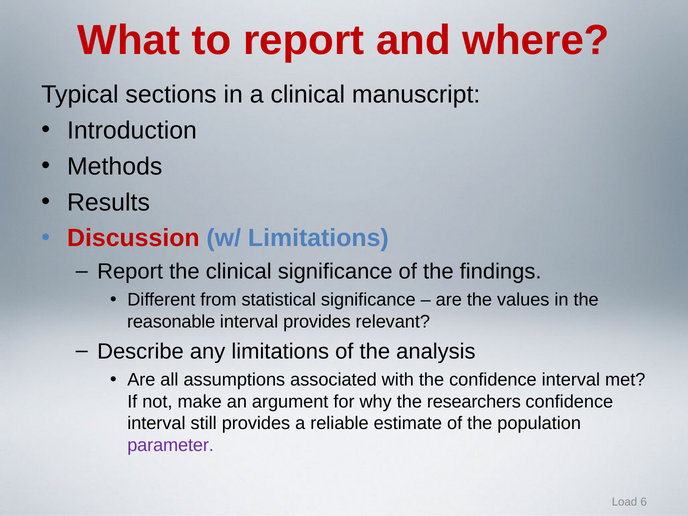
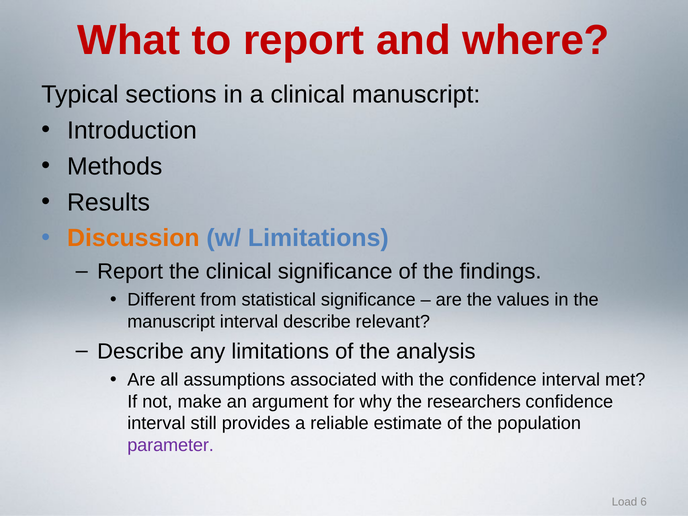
Discussion colour: red -> orange (133, 238)
reasonable: reasonable -> manuscript (171, 322)
interval provides: provides -> describe (317, 322)
